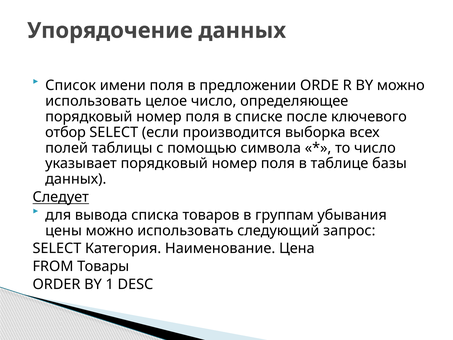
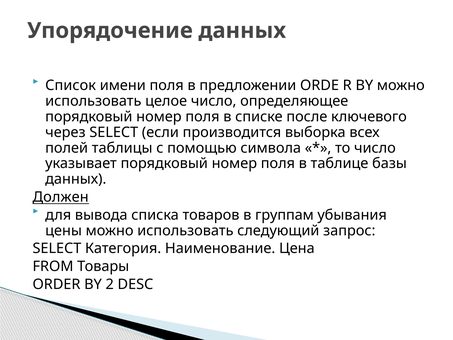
отбор: отбор -> через (65, 132)
Следует: Следует -> Должен (61, 197)
1: 1 -> 2 (110, 284)
